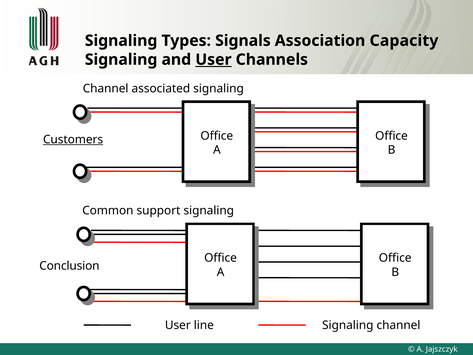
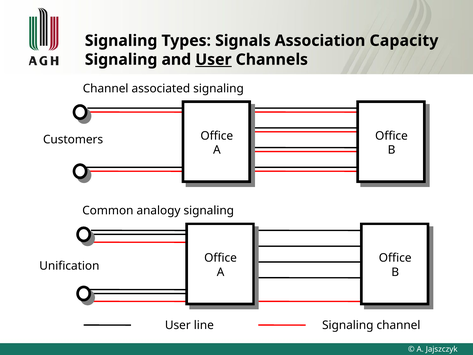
Customers underline: present -> none (73, 140)
support: support -> analogy (158, 211)
Conclusion: Conclusion -> Unification (69, 266)
